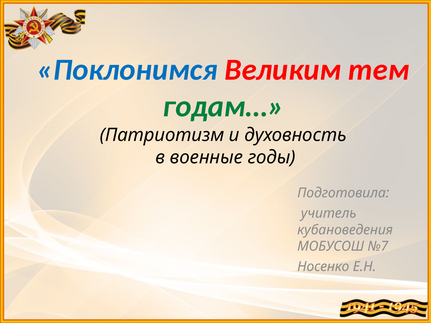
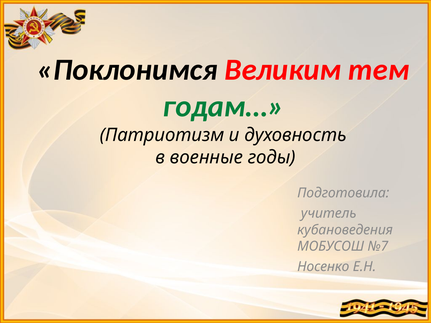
Поклонимся colour: blue -> black (127, 70)
